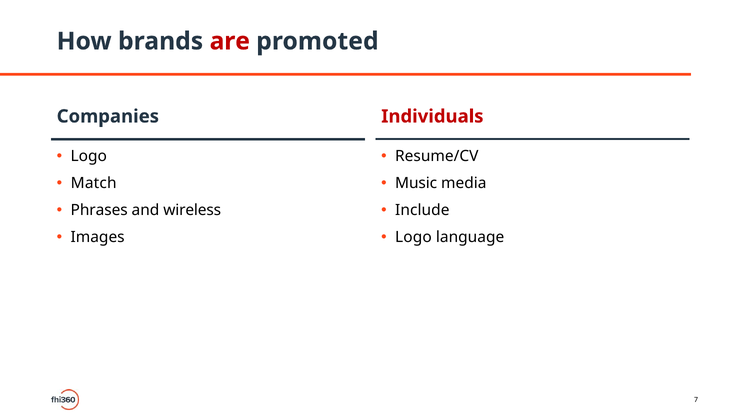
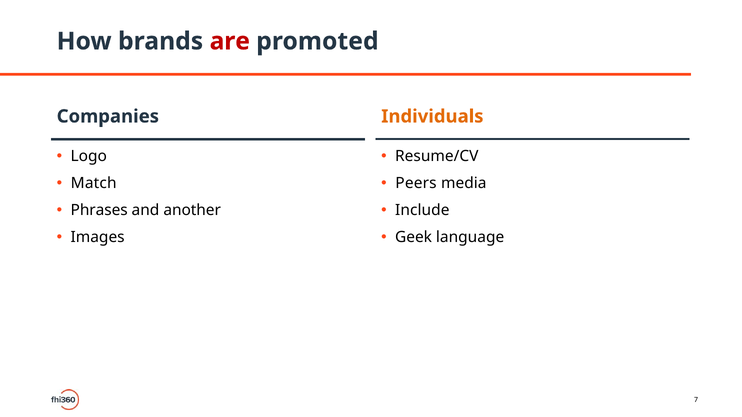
Individuals colour: red -> orange (432, 117)
Music: Music -> Peers (416, 183)
wireless: wireless -> another (192, 210)
Logo: Logo -> Geek (414, 237)
